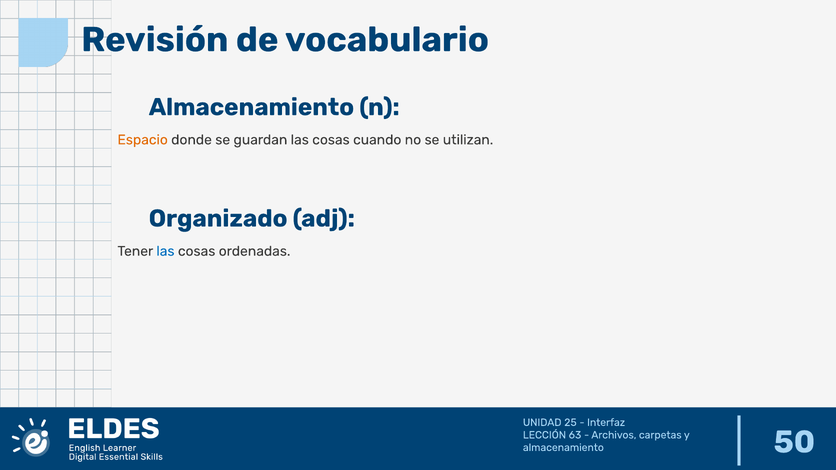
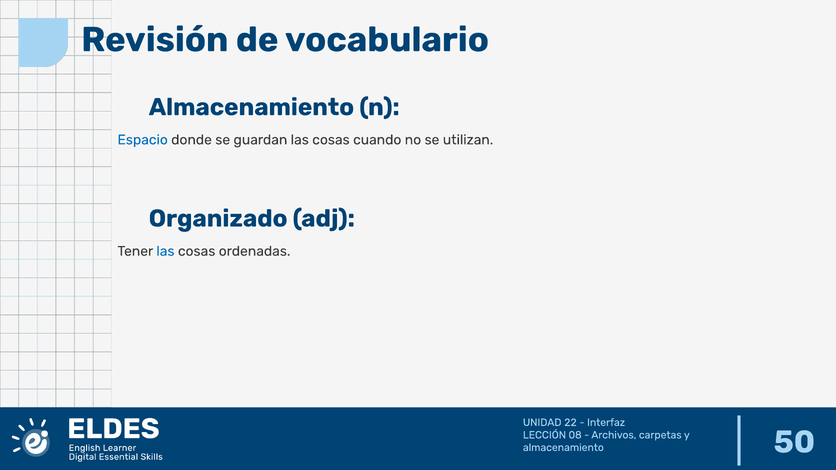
Espacio colour: orange -> blue (143, 140)
25: 25 -> 22 (570, 423)
63: 63 -> 08 (575, 435)
